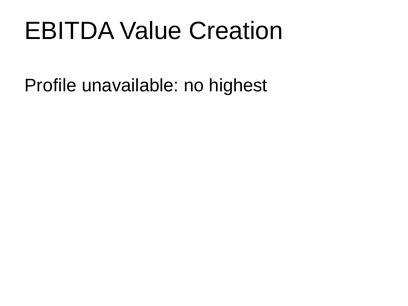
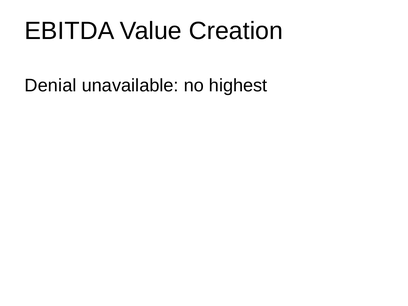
Profile: Profile -> Denial (51, 86)
